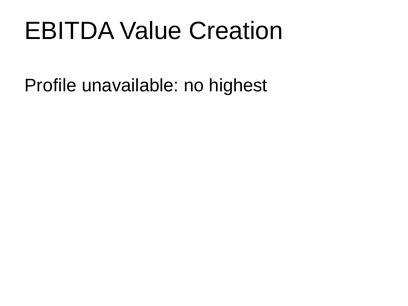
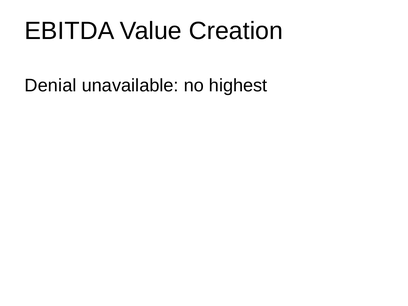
Profile: Profile -> Denial (51, 86)
